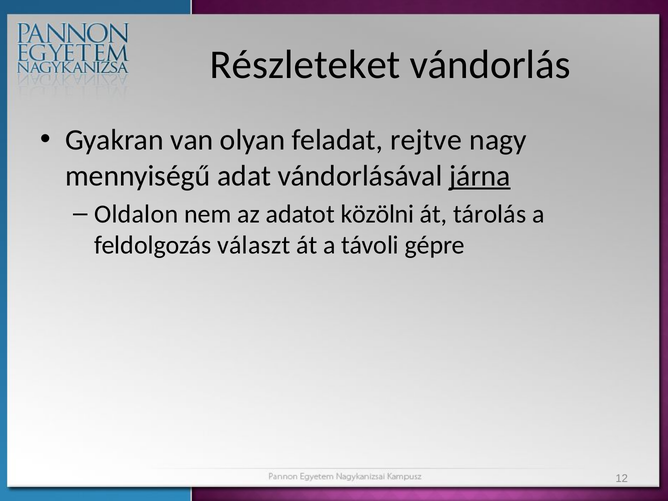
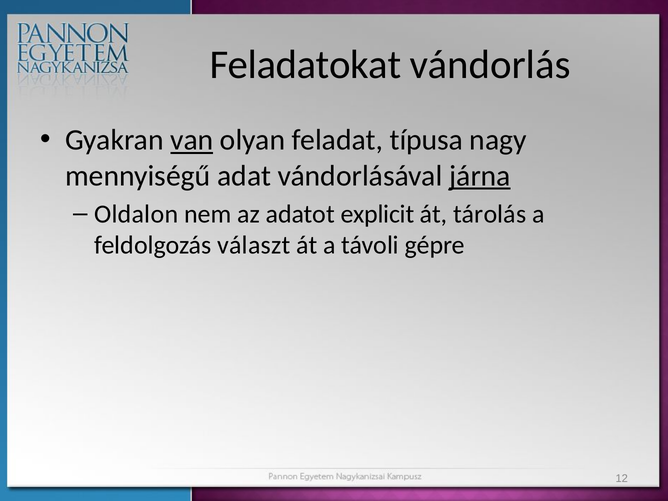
Részleteket: Részleteket -> Feladatokat (305, 65)
van underline: none -> present (192, 140)
rejtve: rejtve -> típusa (426, 140)
közölni: közölni -> explicit (378, 214)
